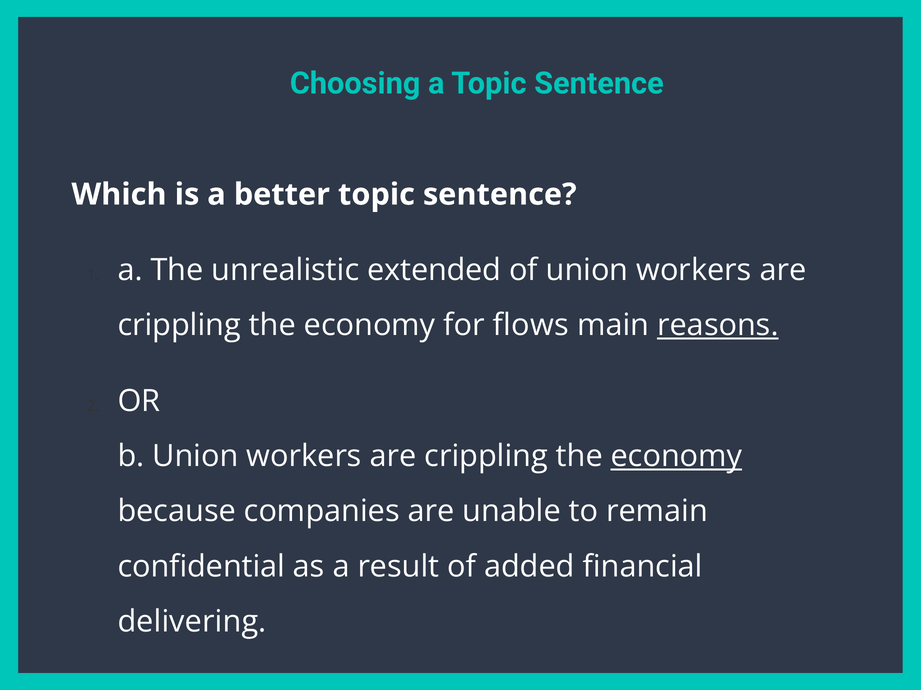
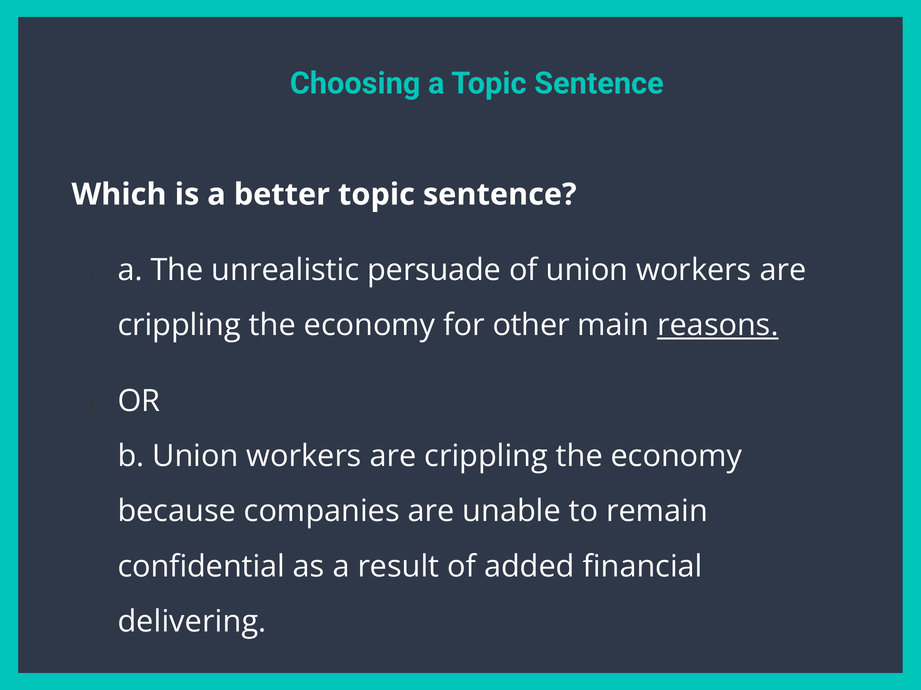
extended: extended -> persuade (434, 270)
flows: flows -> other (531, 326)
economy underline: present -> none (676, 457)
